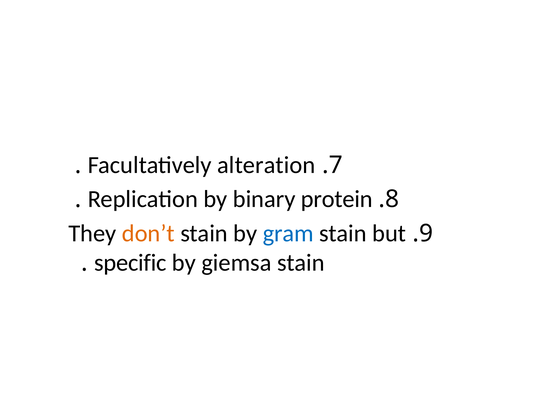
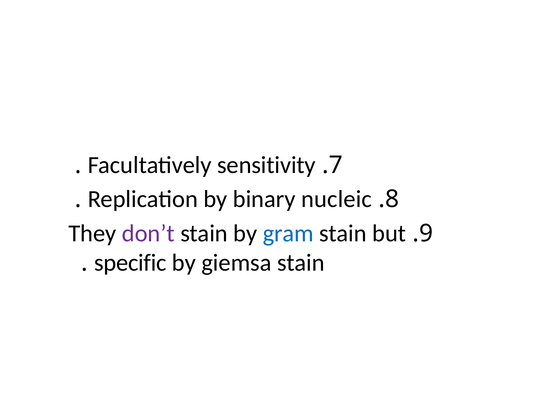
alteration: alteration -> sensitivity (266, 165)
protein: protein -> nucleic (337, 199)
don’t colour: orange -> purple (148, 234)
